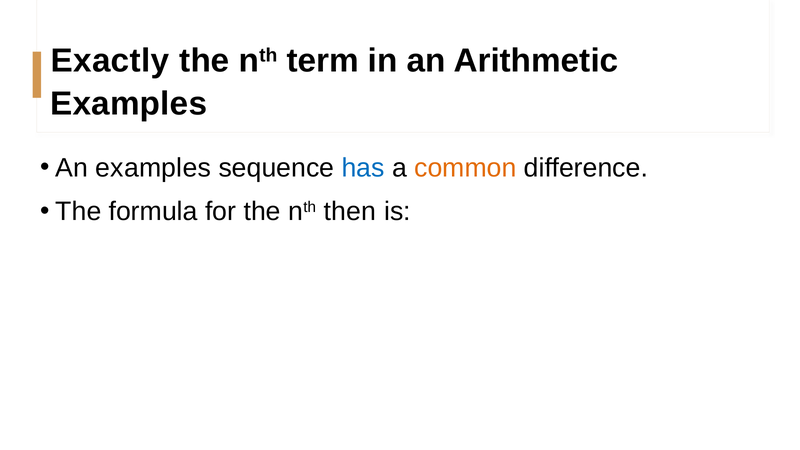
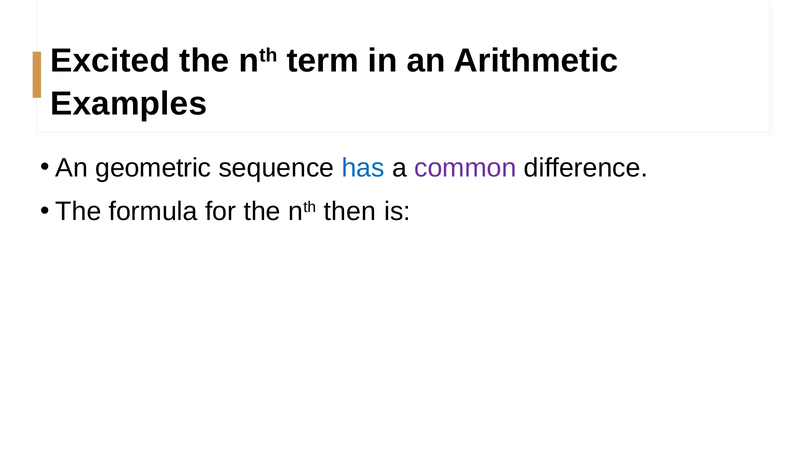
Exactly: Exactly -> Excited (110, 61)
An examples: examples -> geometric (153, 168)
common colour: orange -> purple (465, 168)
